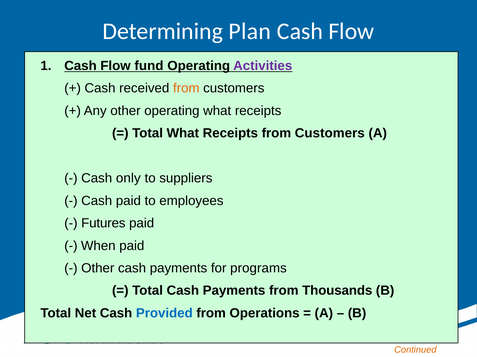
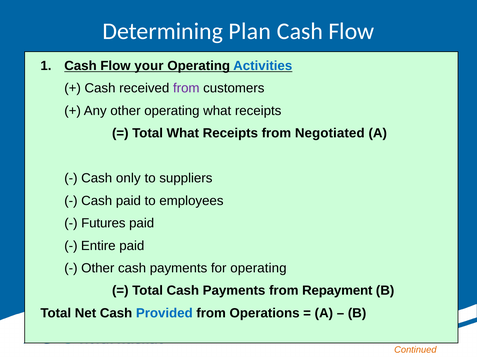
fund: fund -> your (149, 66)
Activities colour: purple -> blue (263, 66)
from colour: orange -> purple (186, 88)
Receipts from Customers: Customers -> Negotiated (330, 133)
When: When -> Entire (98, 246)
for programs: programs -> operating (258, 269)
Thousands: Thousands -> Repayment (337, 291)
